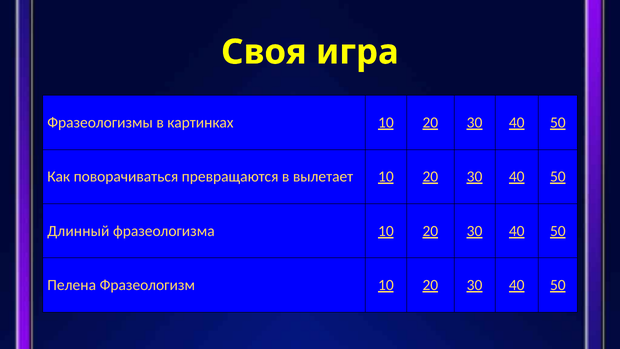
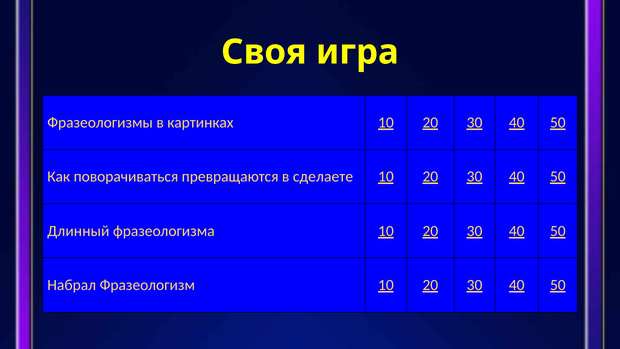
вылетает: вылетает -> сделаете (323, 177)
Пелена: Пелена -> Набрал (72, 285)
